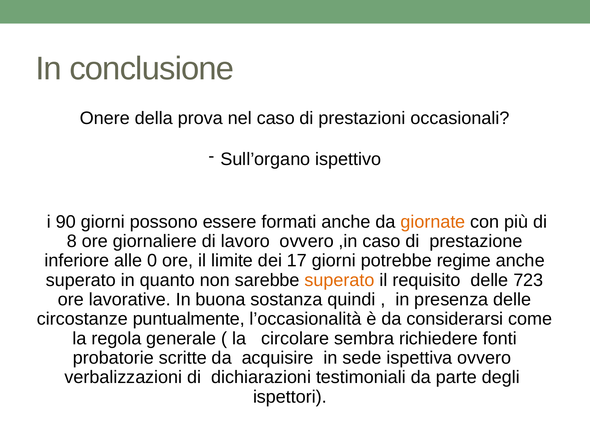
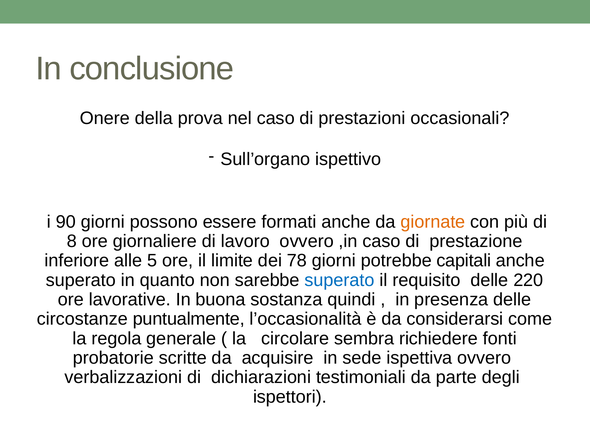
0: 0 -> 5 (152, 261)
17: 17 -> 78 (297, 261)
regime: regime -> capitali (464, 261)
superato colour: orange -> blue (340, 280)
723: 723 -> 220 (528, 280)
